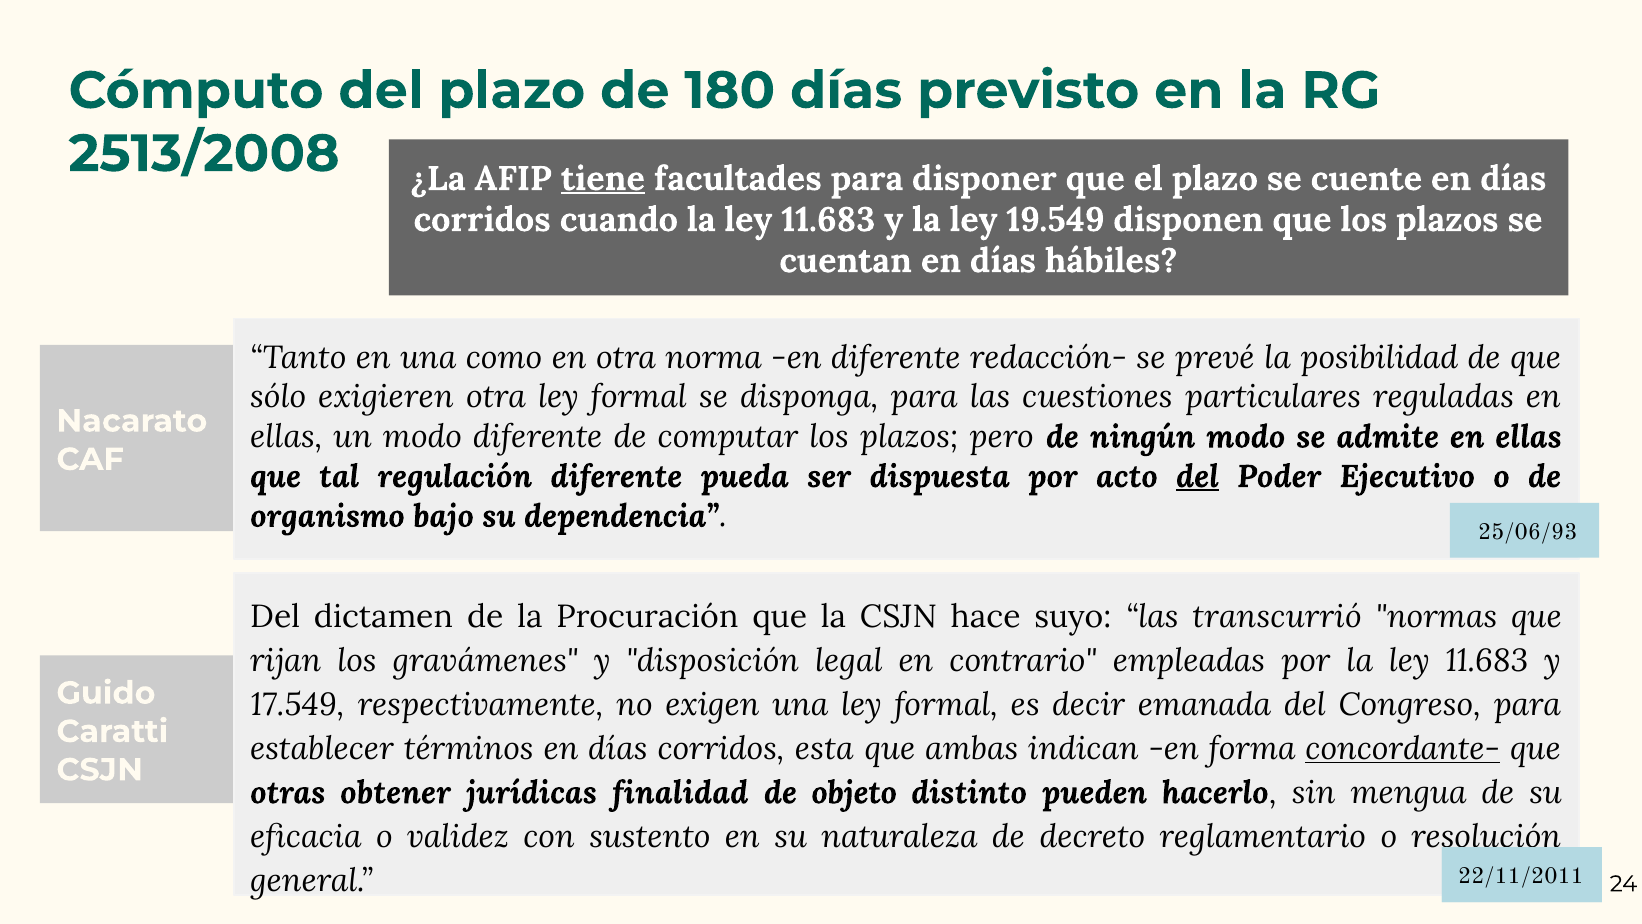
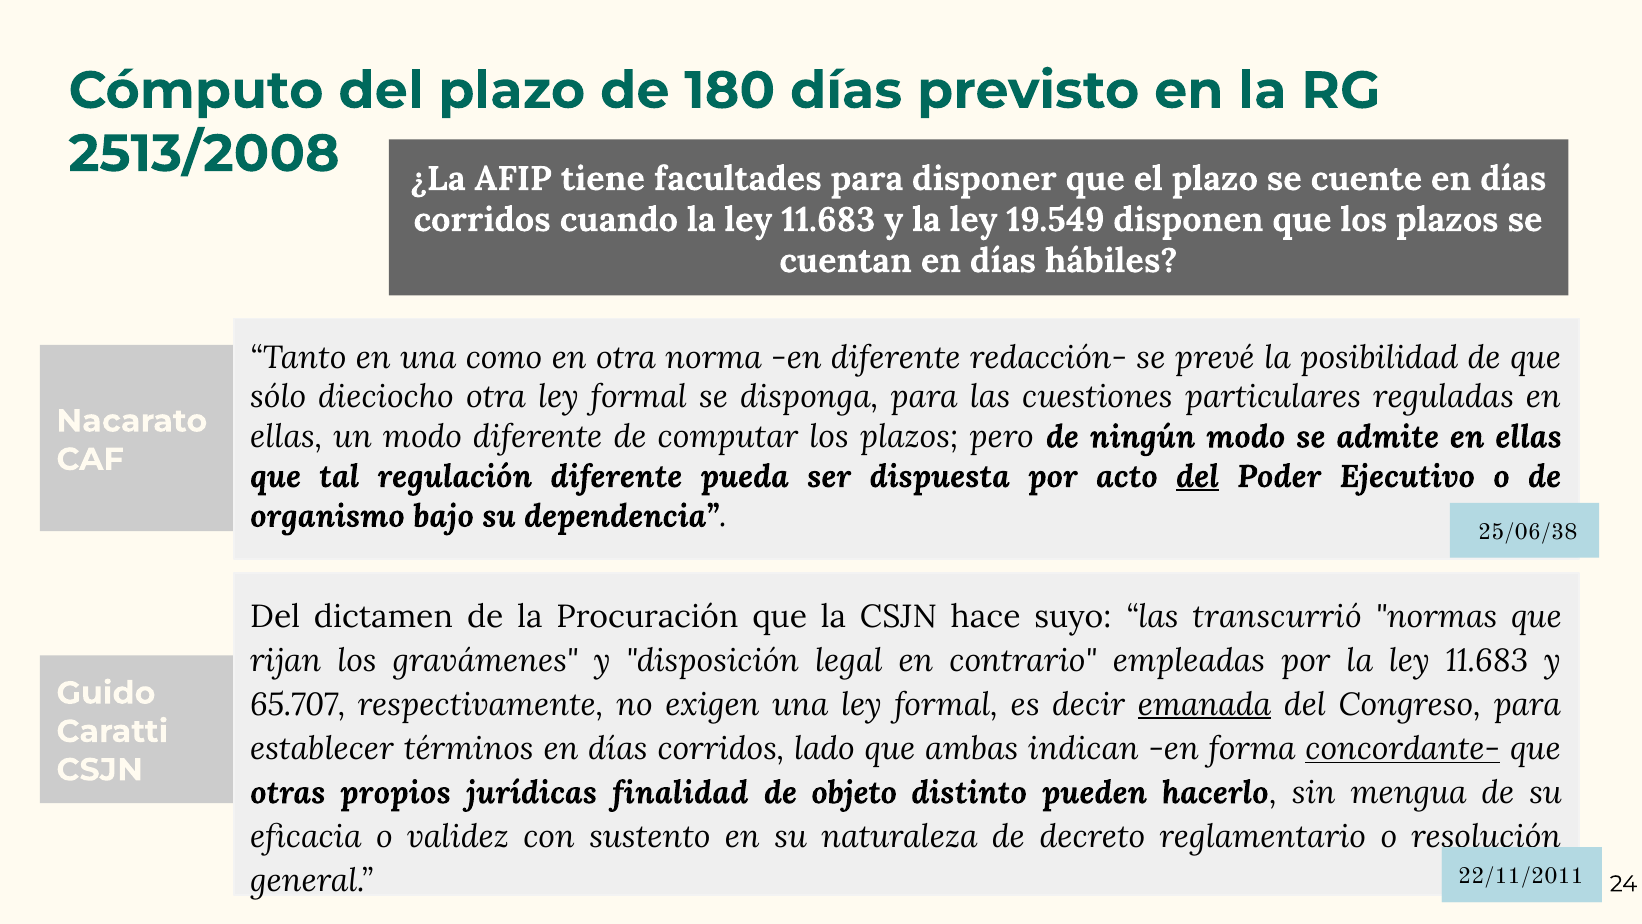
tiene underline: present -> none (603, 179)
exigieren: exigieren -> dieciocho (386, 397)
25/06/93: 25/06/93 -> 25/06/38 (1528, 532)
17.549: 17.549 -> 65.707 (298, 704)
emanada underline: none -> present (1205, 704)
esta: esta -> lado (824, 748)
obtener: obtener -> propios (396, 792)
